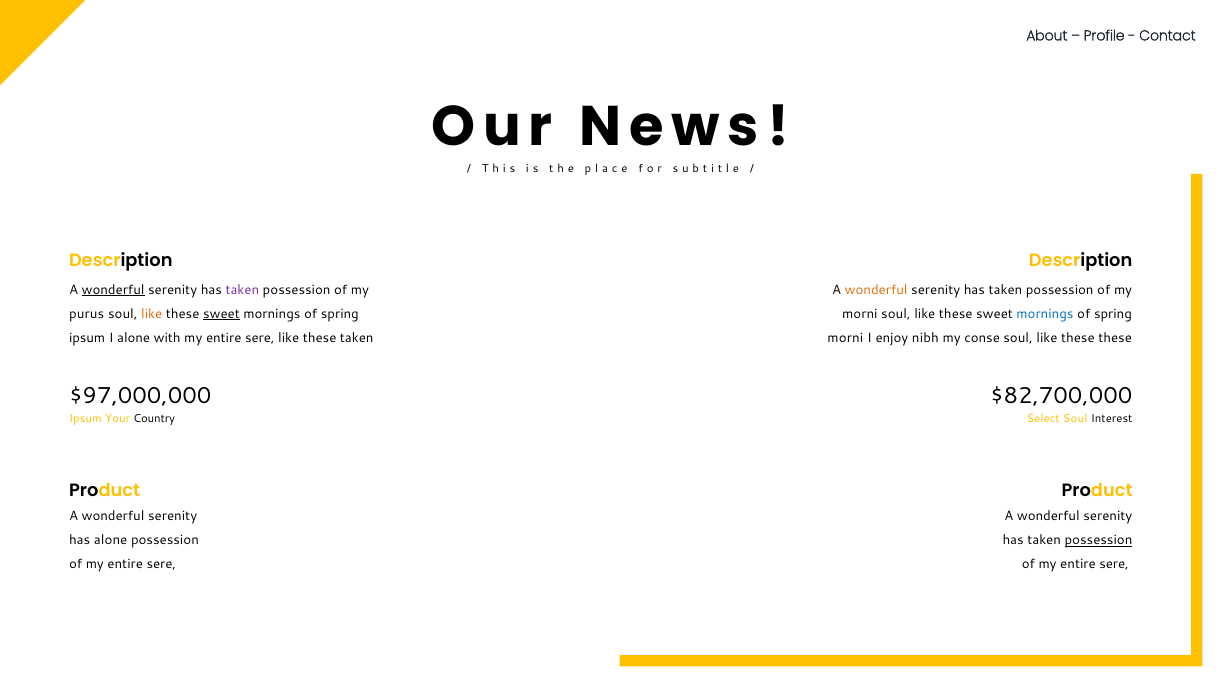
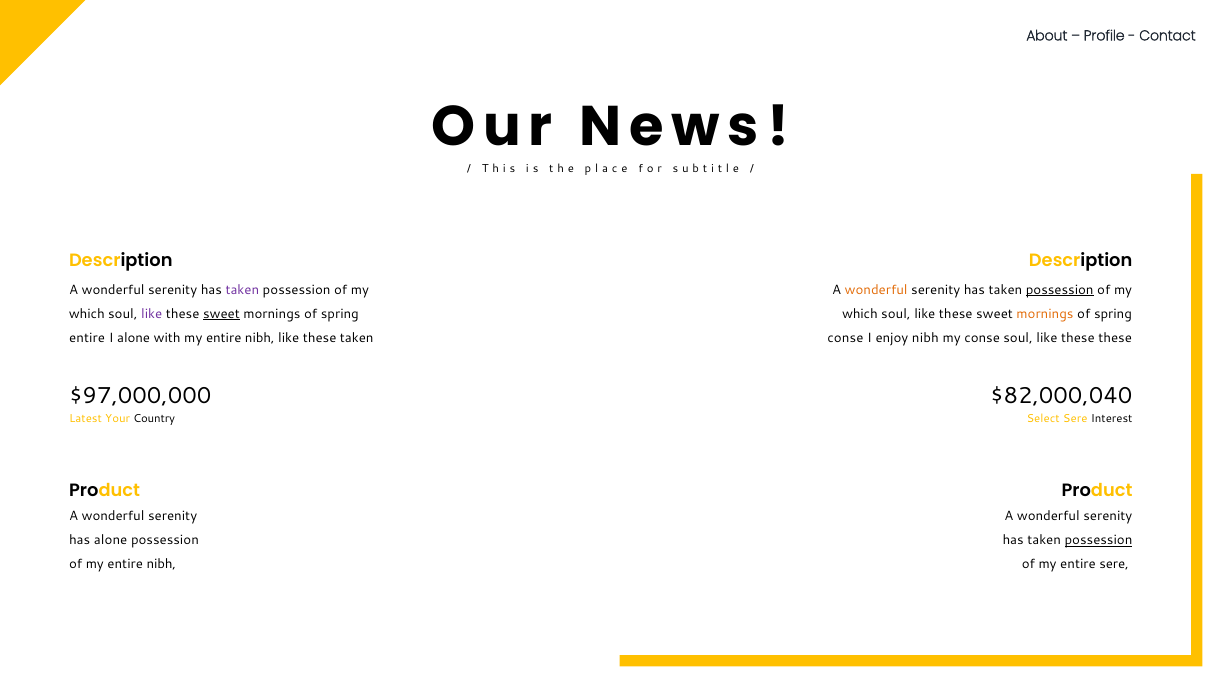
wonderful underline: present -> none (113, 290)
possession underline: none -> present (1060, 290)
purus: purus -> which (87, 314)
like colour: orange -> purple (152, 314)
morni: morni -> which (860, 314)
mornings colour: blue -> orange (1045, 314)
ipsum: ipsum -> entire (87, 338)
with my entire sere: sere -> nibh (260, 338)
morni: morni -> conse (845, 338)
$82,700,000: $82,700,000 -> $82,000,040 (1061, 396)
Ipsum: Ipsum -> Latest (86, 418)
Select Soul: Soul -> Sere (1075, 418)
sere: sere -> nibh (161, 564)
